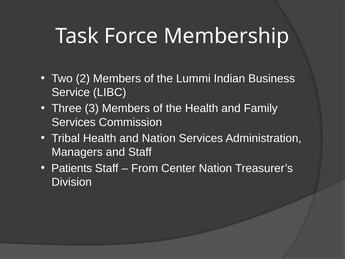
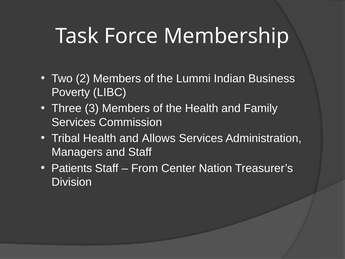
Service: Service -> Poverty (71, 92)
and Nation: Nation -> Allows (159, 138)
